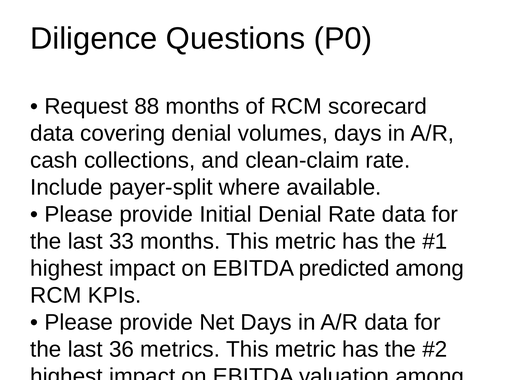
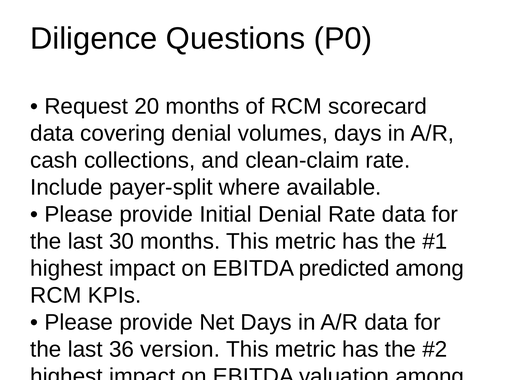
88: 88 -> 20 (147, 106)
33: 33 -> 30 (122, 241)
metrics: metrics -> version (180, 349)
